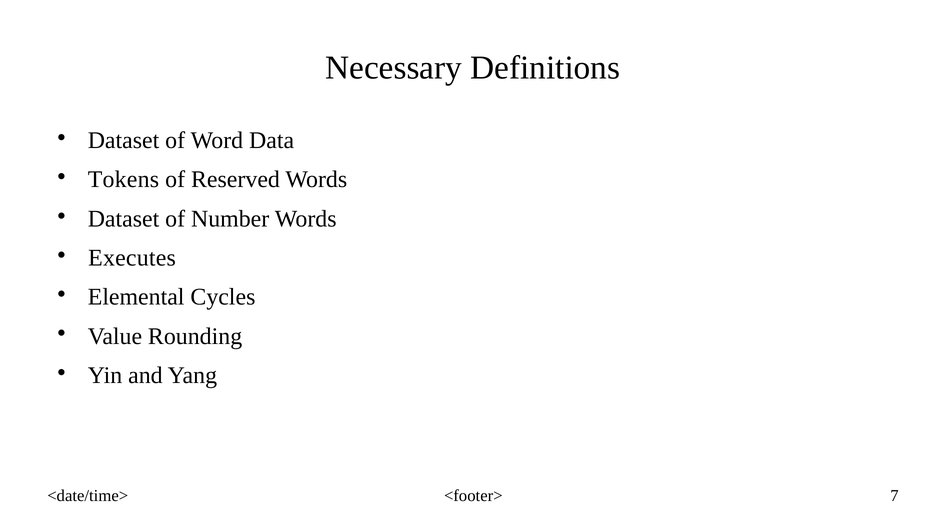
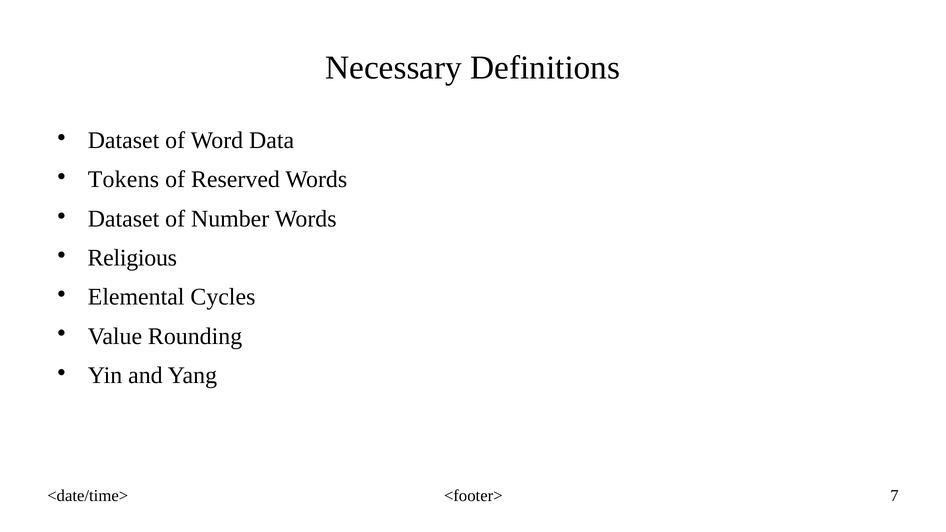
Executes: Executes -> Religious (132, 258)
